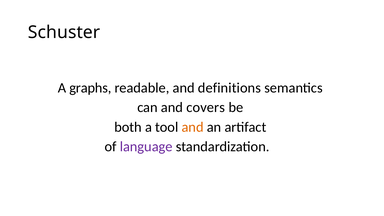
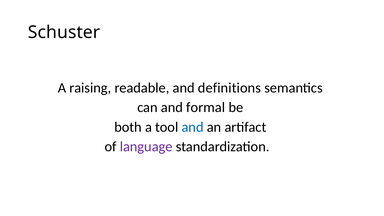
graphs: graphs -> raising (90, 88)
covers: covers -> formal (206, 107)
and colour: orange -> blue (193, 127)
